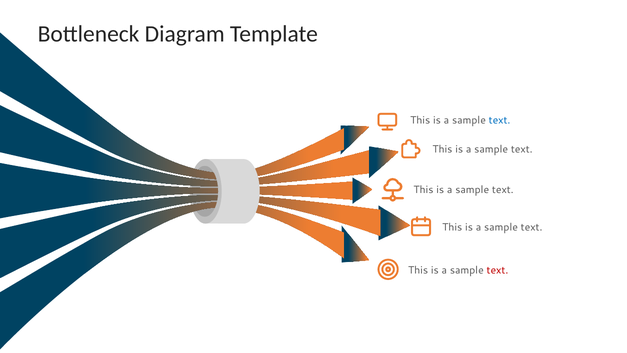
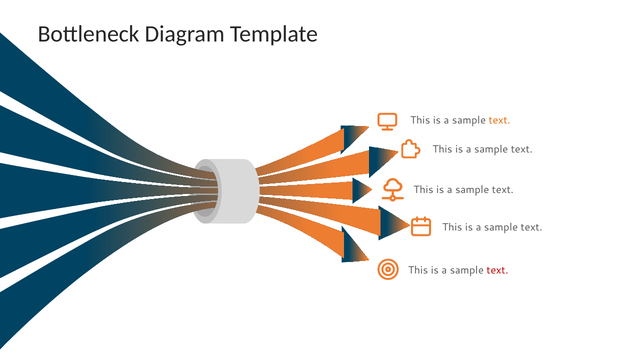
text colour: blue -> orange (500, 120)
